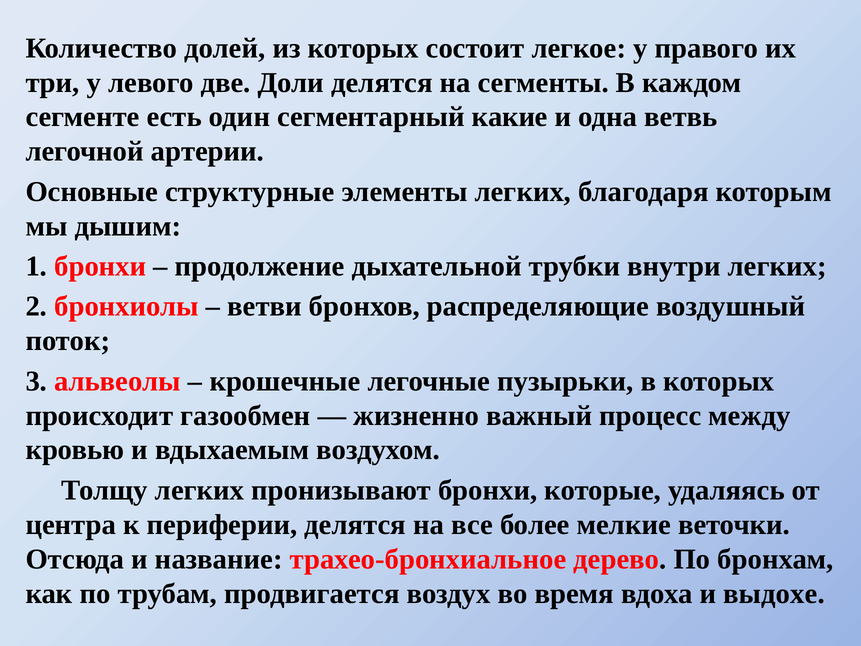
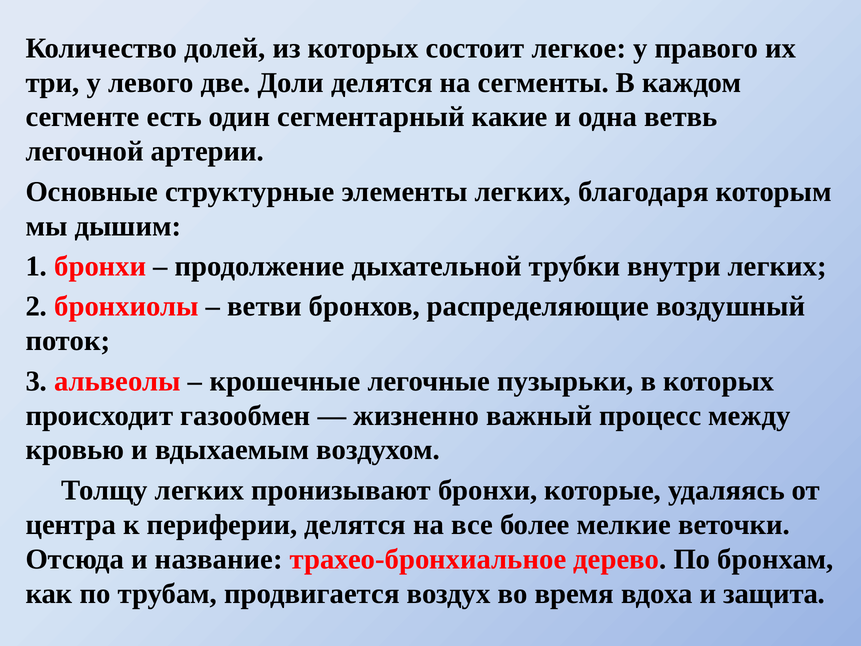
выдохе: выдохе -> защита (774, 593)
